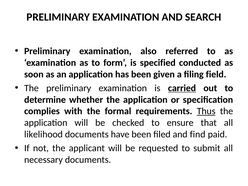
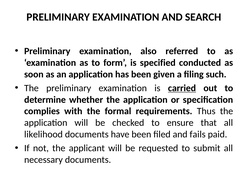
field: field -> such (216, 74)
Thus underline: present -> none (206, 111)
find: find -> fails (198, 134)
